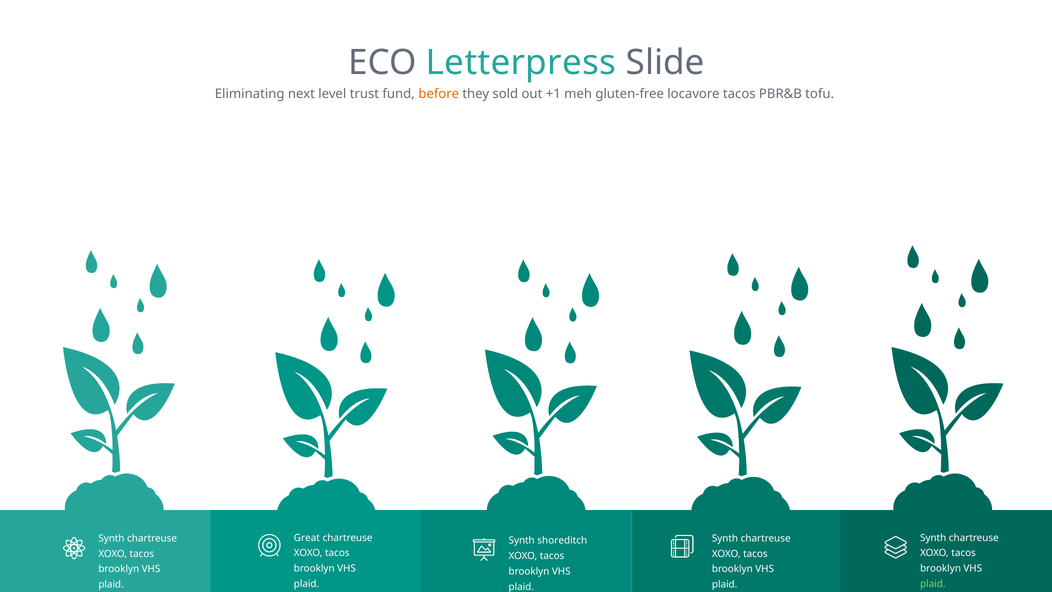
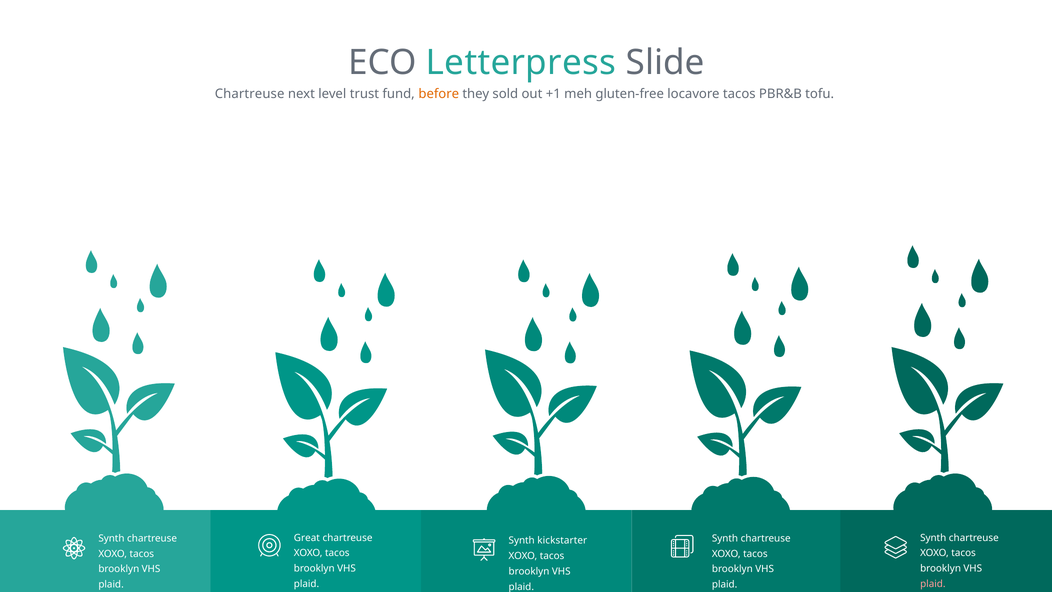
Eliminating: Eliminating -> Chartreuse (250, 94)
shoreditch: shoreditch -> kickstarter (562, 540)
plaid colour: light green -> pink (933, 584)
